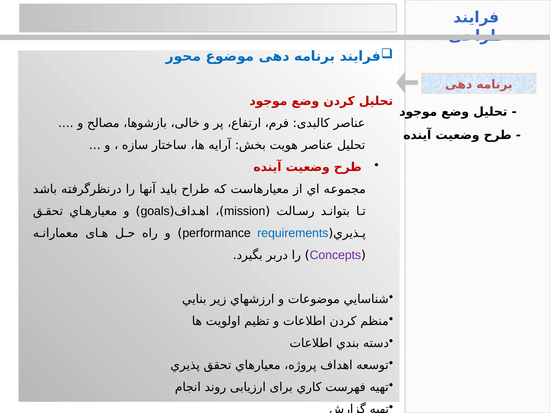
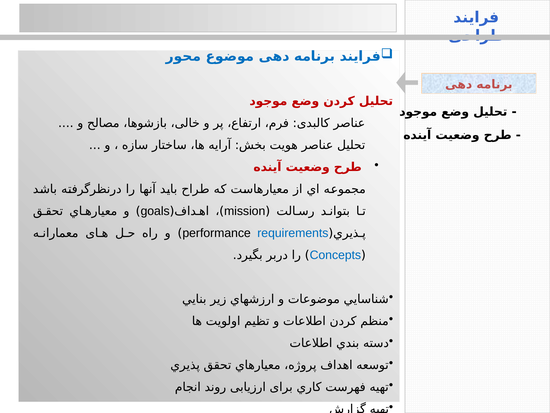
Concepts colour: purple -> blue (335, 255)
